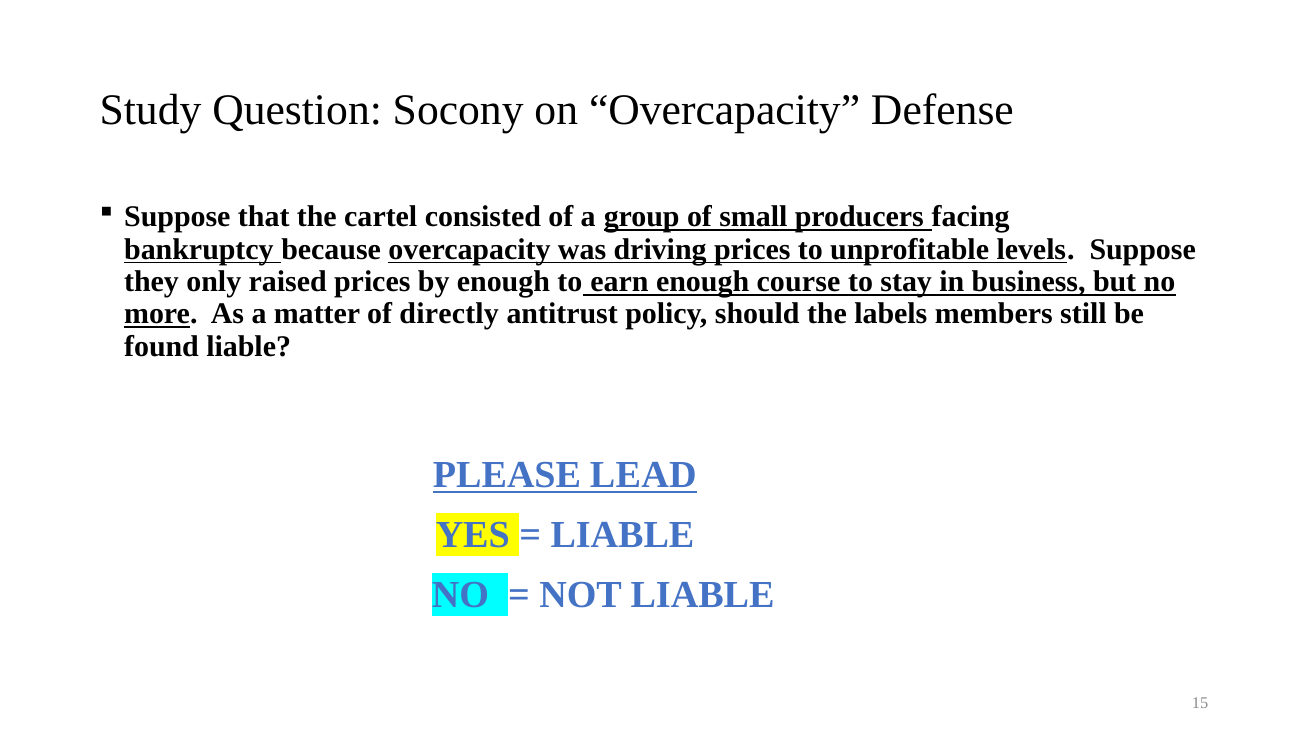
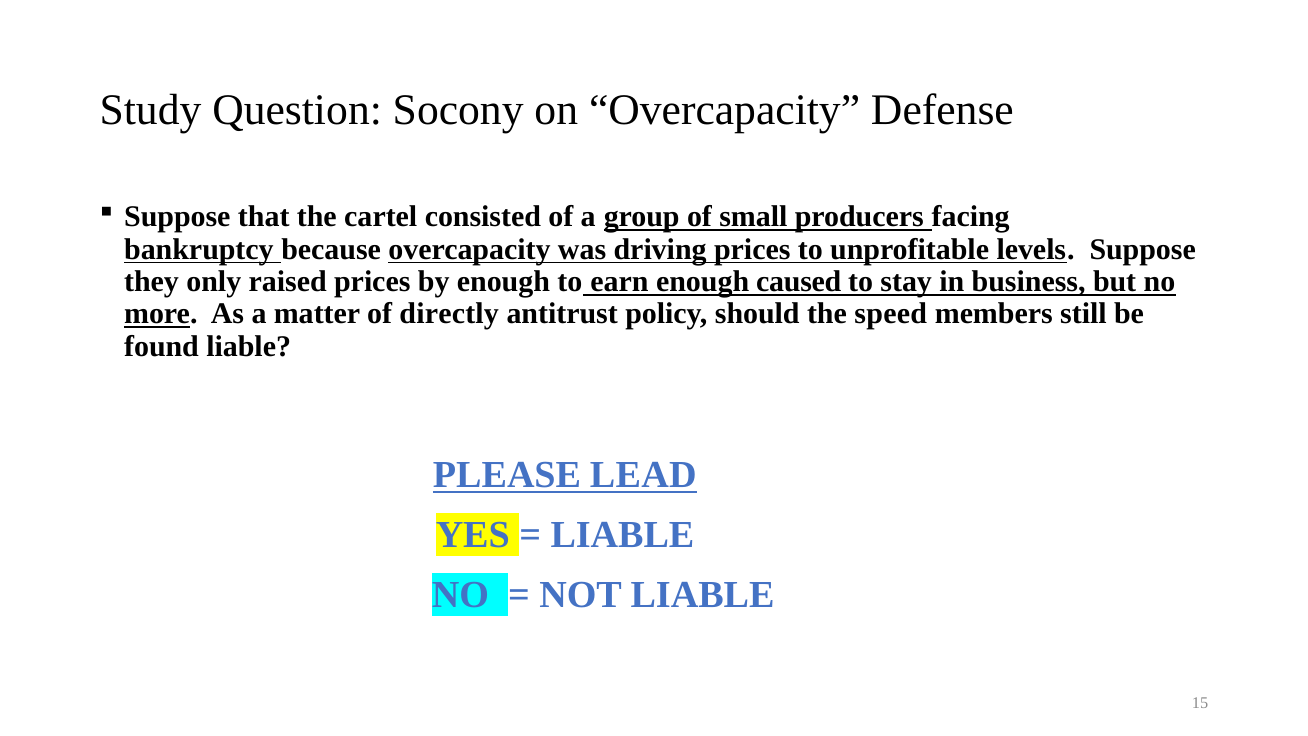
course: course -> caused (799, 281)
labels: labels -> speed (891, 314)
